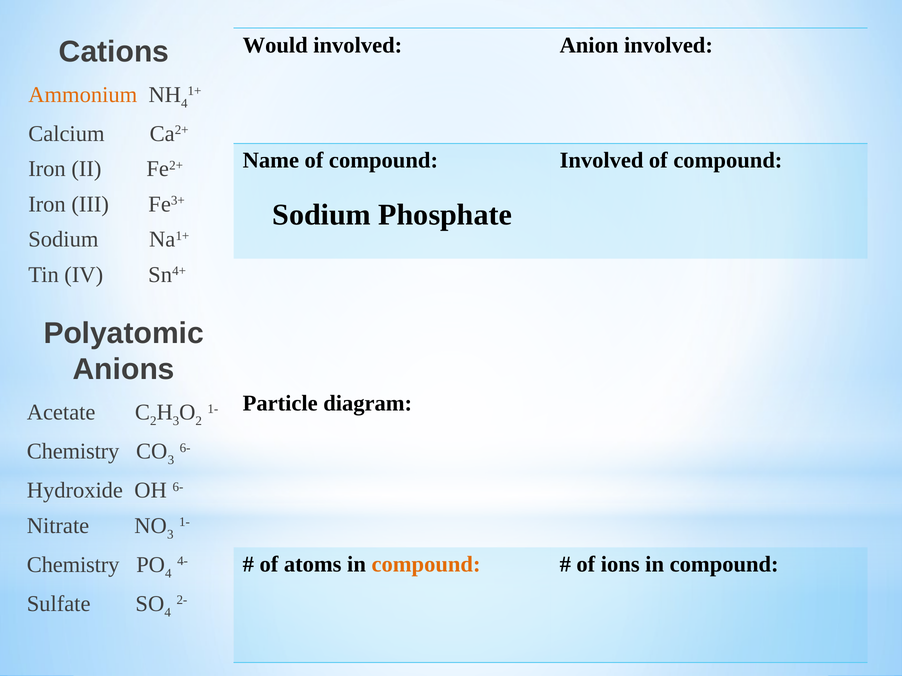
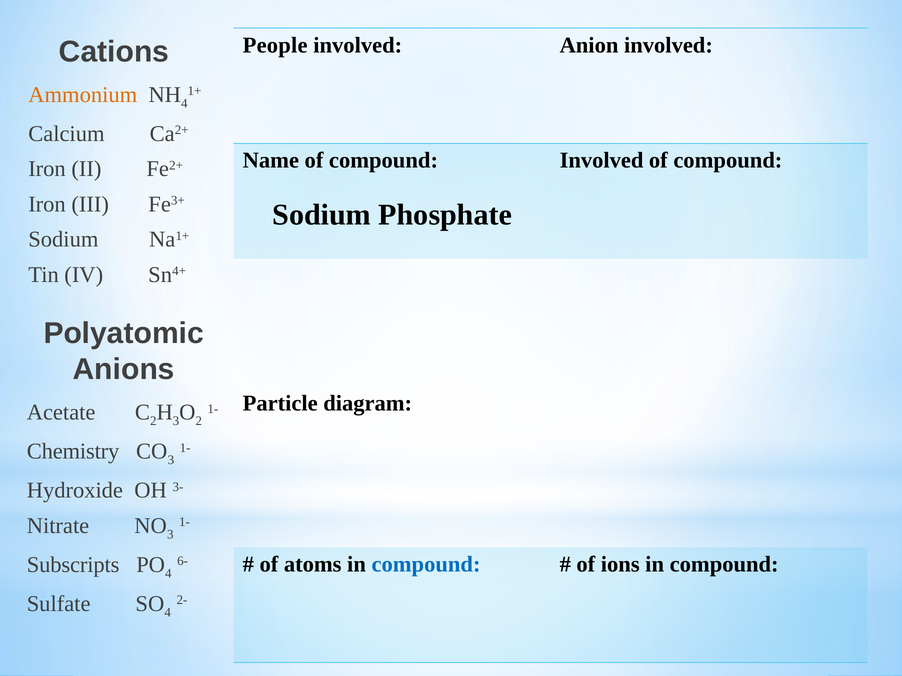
Would: Would -> People (275, 45)
6-: 6- -> 1- (185, 448)
OH 6-: 6- -> 3- (178, 487)
compound colour: orange -> blue (426, 565)
Chemistry: Chemistry -> Subscripts (73, 565)
4-: 4- -> 6- (183, 562)
